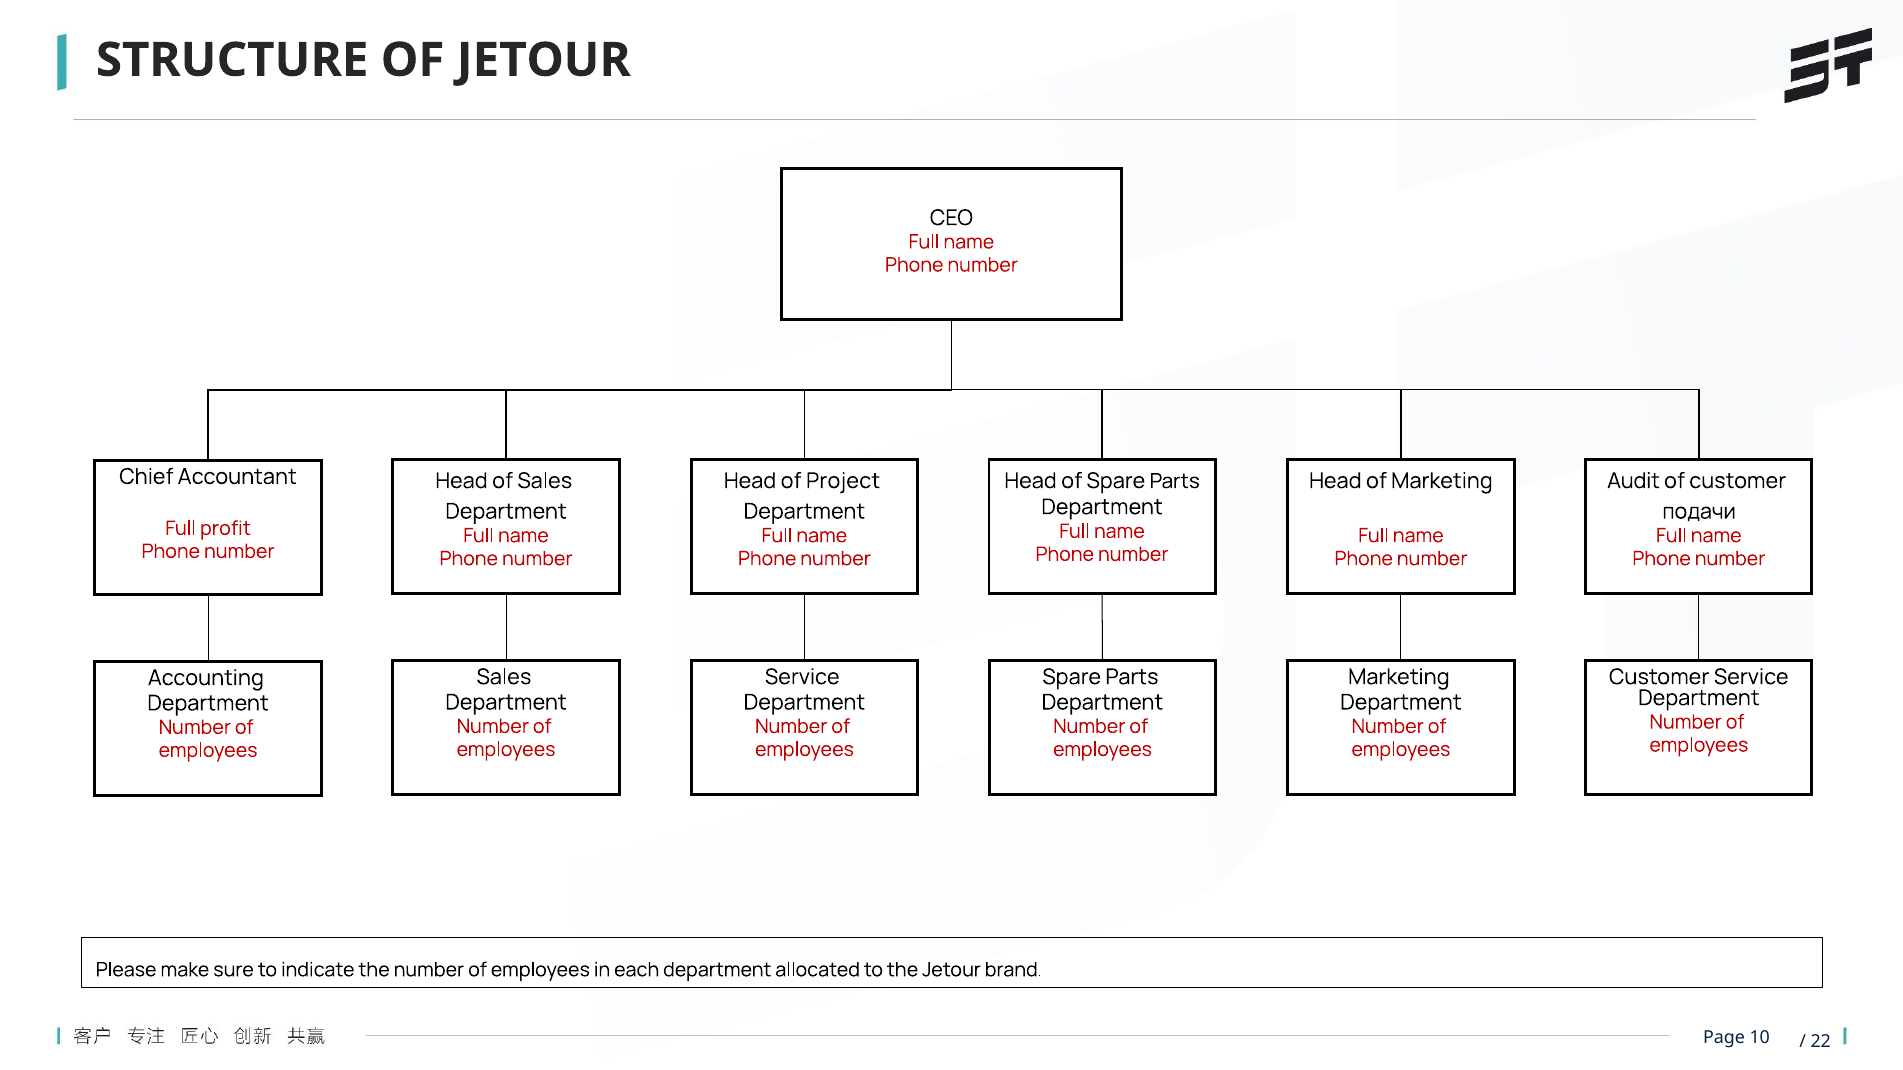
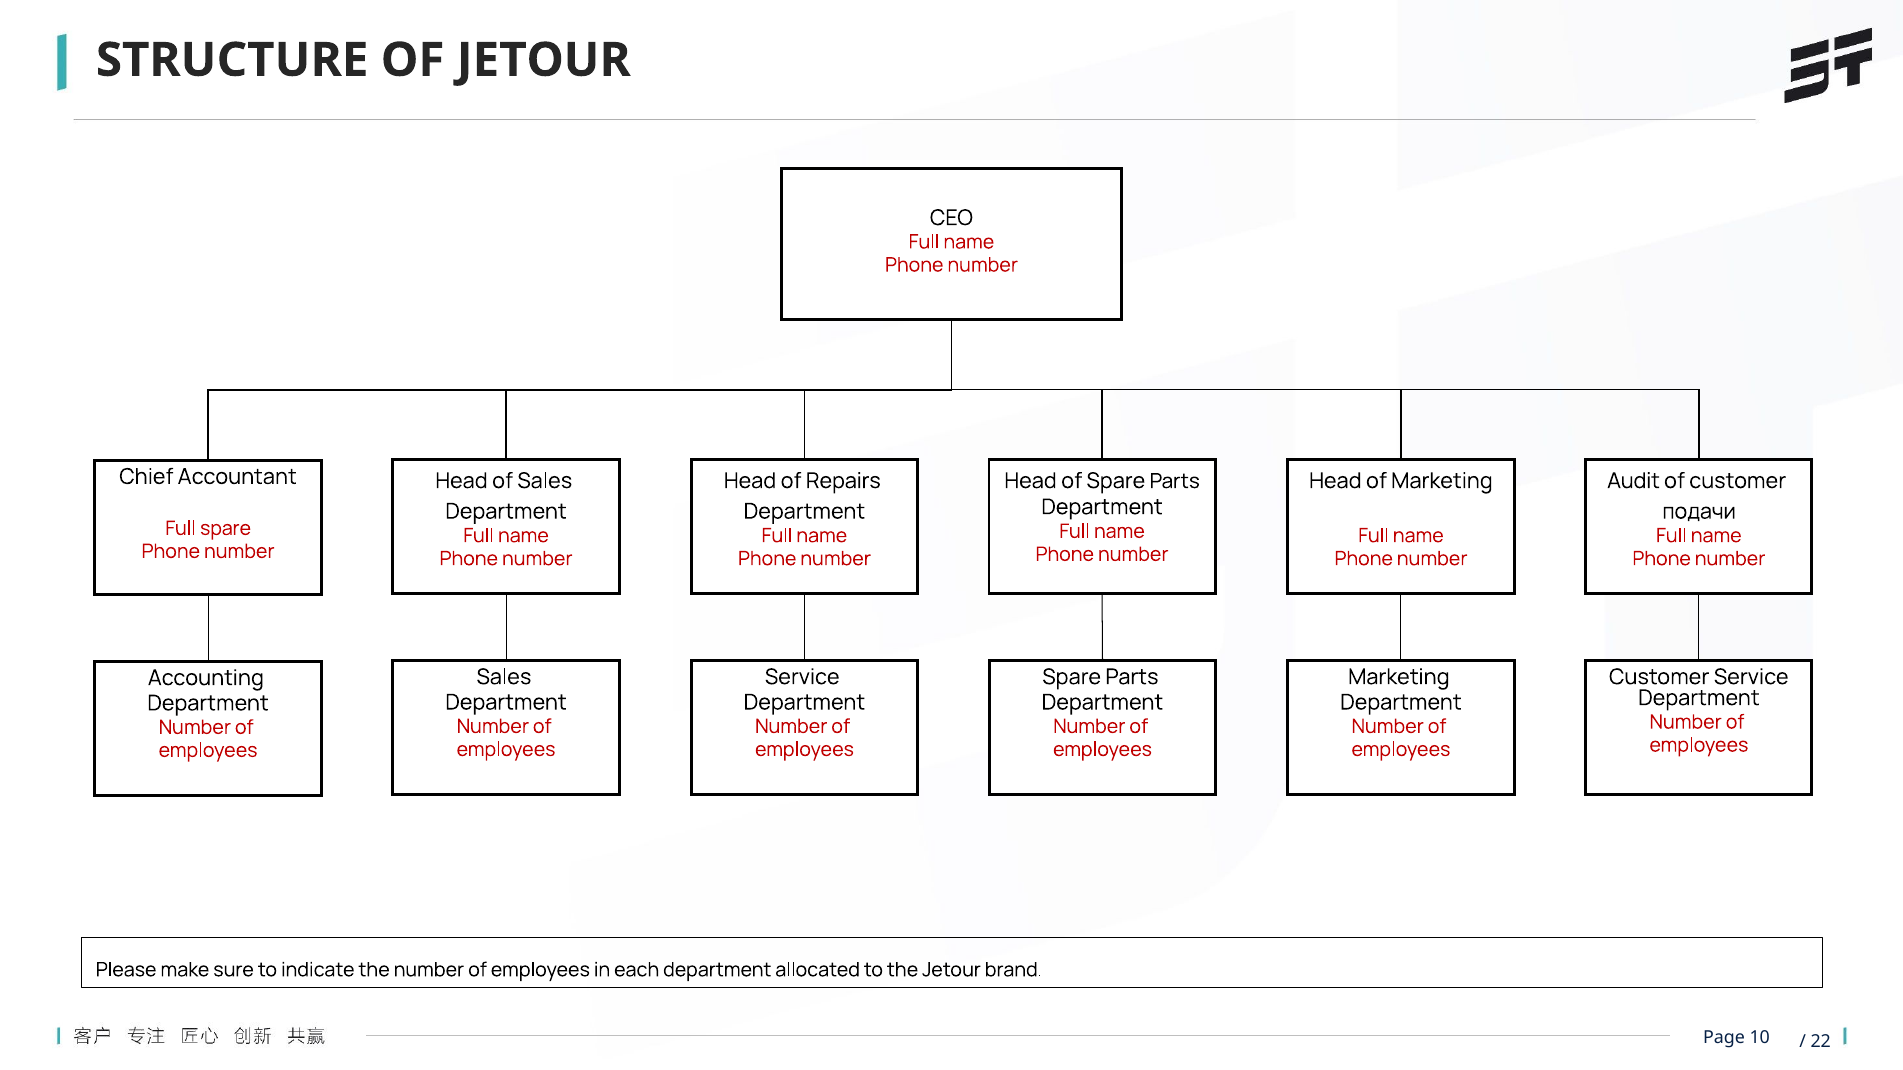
Project: Project -> Repairs (843, 481)
Full profit: profit -> spare (226, 529)
